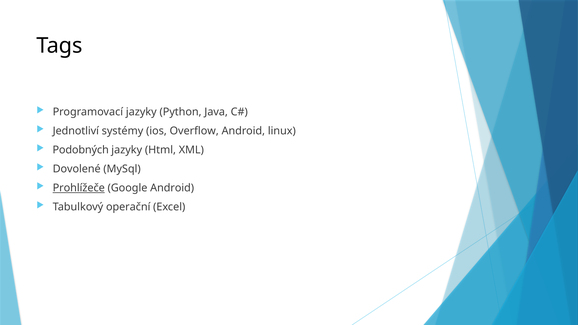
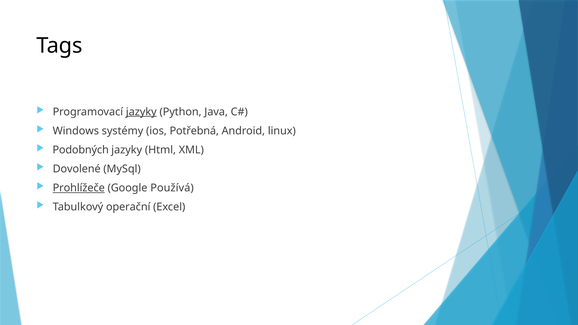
jazyky underline: none -> present (141, 112)
Jednotliví: Jednotliví -> Windows (76, 131)
Overflow: Overflow -> Potřebná (194, 131)
Google Android: Android -> Používá (172, 188)
